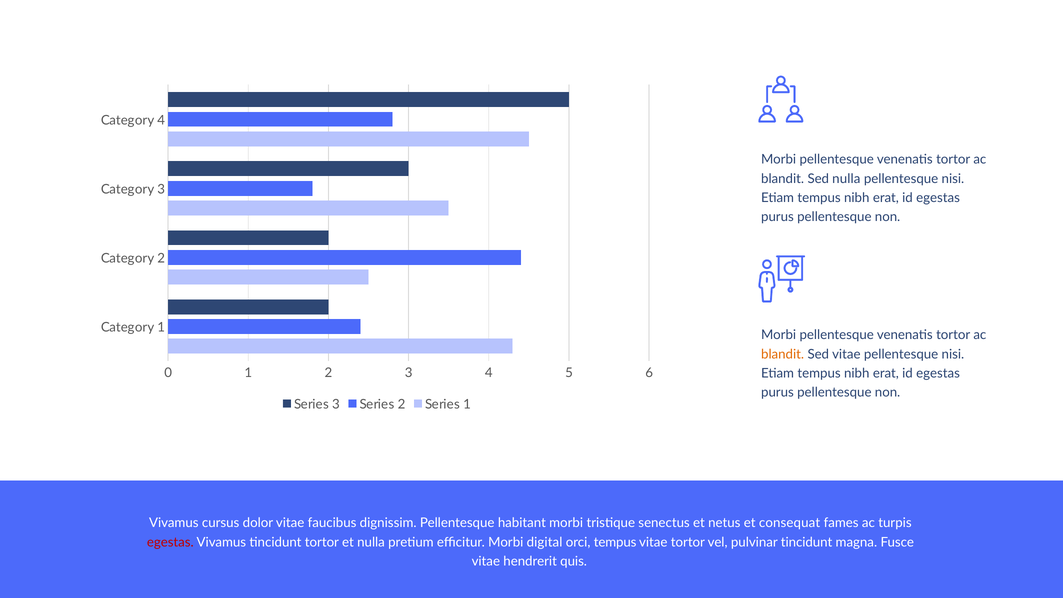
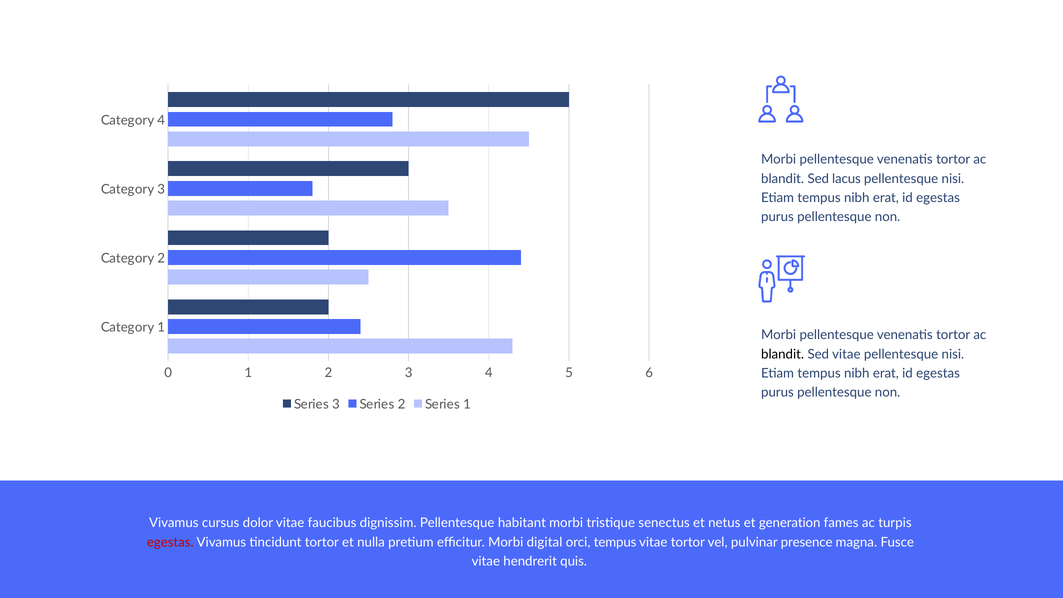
Sed nulla: nulla -> lacus (846, 179)
blandit colour: orange -> black (783, 354)
consequat: consequat -> generation (790, 523)
pulvinar tincidunt: tincidunt -> presence (807, 542)
